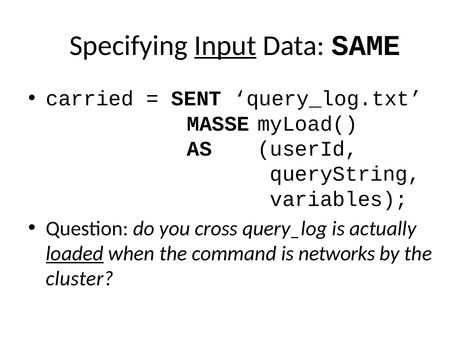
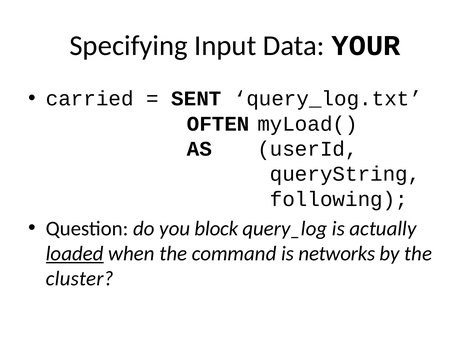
Input underline: present -> none (225, 45)
SAME: SAME -> YOUR (366, 45)
MASSE: MASSE -> OFTEN (218, 124)
variables: variables -> following (339, 199)
cross: cross -> block (216, 228)
